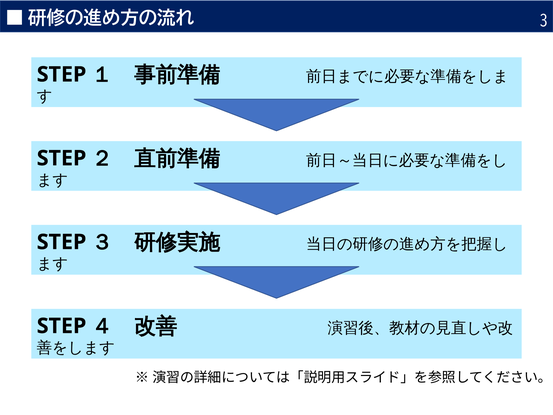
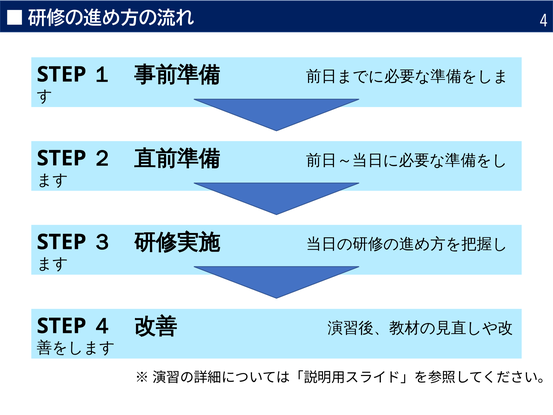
3: 3 -> 4 (544, 21)
